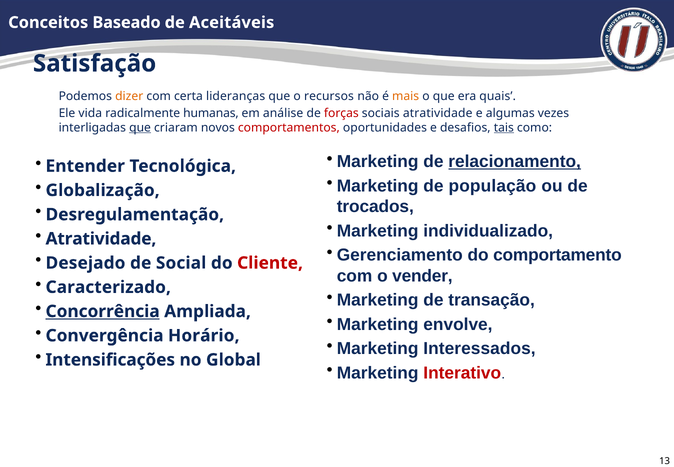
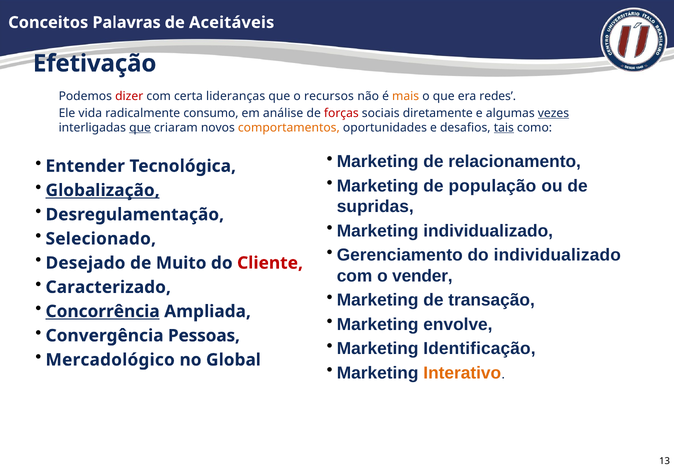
Baseado: Baseado -> Palavras (127, 23)
Satisfação: Satisfação -> Efetivação (95, 63)
dizer colour: orange -> red (129, 96)
quais: quais -> redes (498, 96)
humanas: humanas -> consumo (211, 113)
sociais atratividade: atratividade -> diretamente (438, 113)
vezes underline: none -> present (553, 113)
comportamentos colour: red -> orange (289, 128)
relacionamento underline: present -> none (515, 162)
Globalização underline: none -> present (103, 190)
trocados: trocados -> supridas (375, 207)
Atratividade: Atratividade -> Selecionado (101, 239)
do comportamento: comportamento -> individualizado (557, 255)
Social: Social -> Muito (181, 263)
Horário: Horário -> Pessoas (204, 335)
Interessados: Interessados -> Identificação (479, 348)
Intensificações: Intensificações -> Mercadológico (110, 360)
Interativo colour: red -> orange (462, 373)
